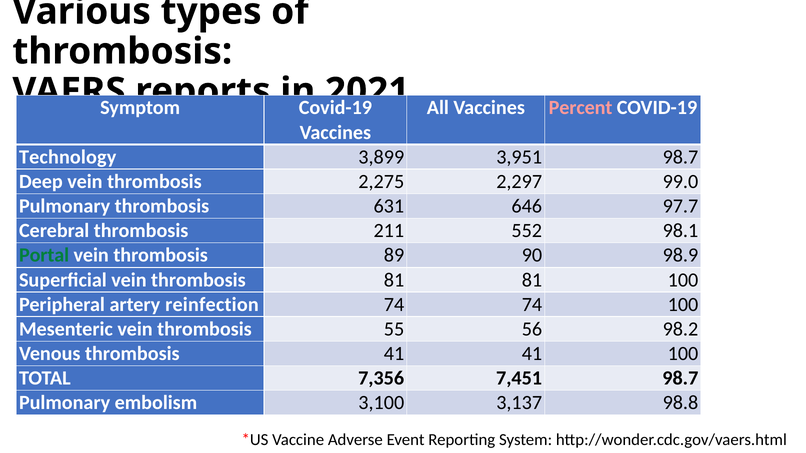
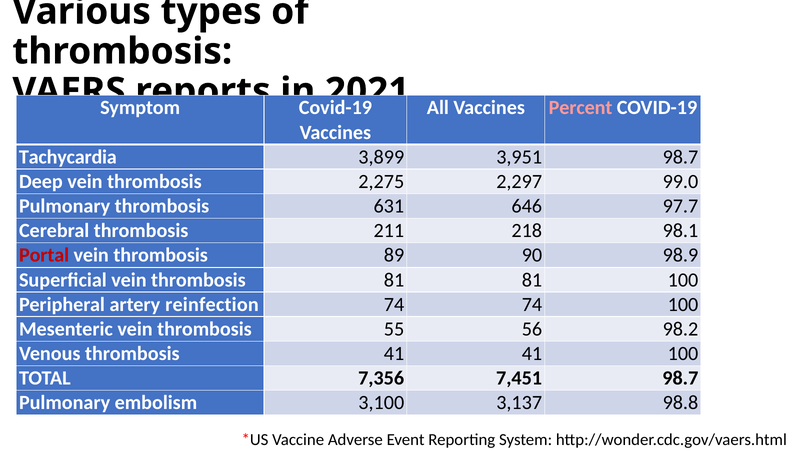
Technology: Technology -> Tachycardia (68, 157)
552: 552 -> 218 (527, 231)
Portal colour: green -> red (44, 256)
